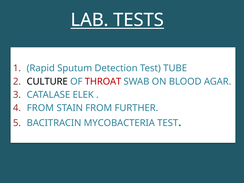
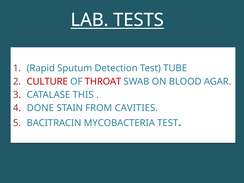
CULTURE colour: black -> red (47, 81)
ELEK: ELEK -> THIS (83, 95)
FROM: FROM -> DONE (40, 108)
FURTHER: FURTHER -> CAVITIES (136, 108)
